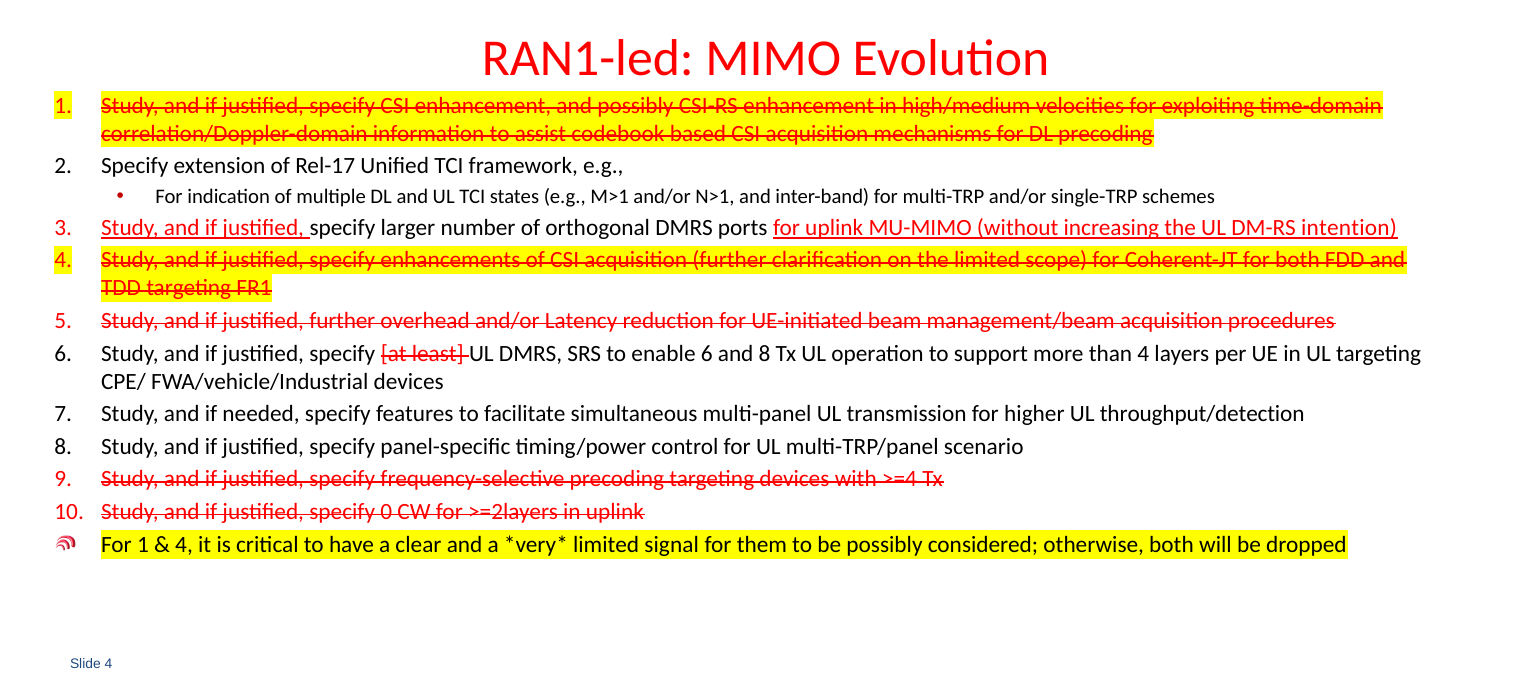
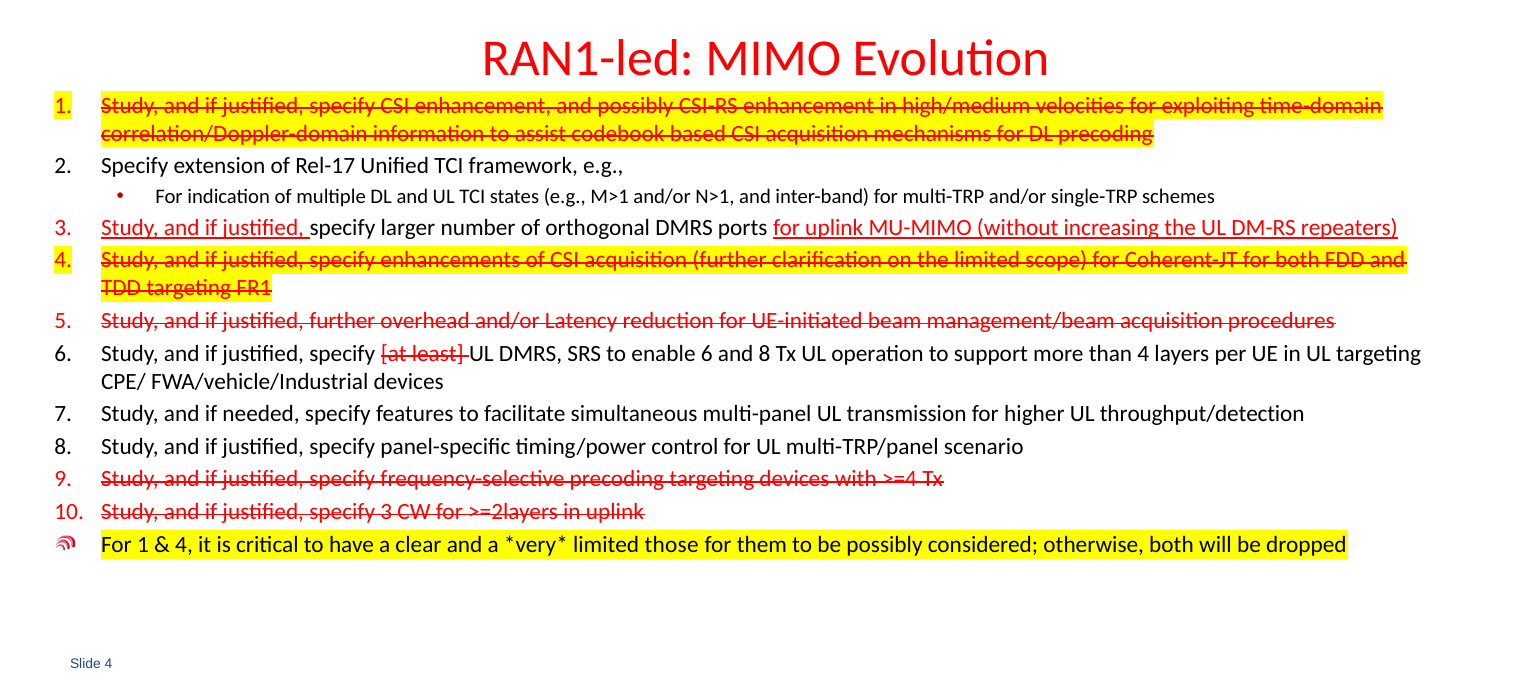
intention: intention -> repeaters (1349, 228)
specify 0: 0 -> 3 (386, 512)
signal: signal -> those (672, 545)
